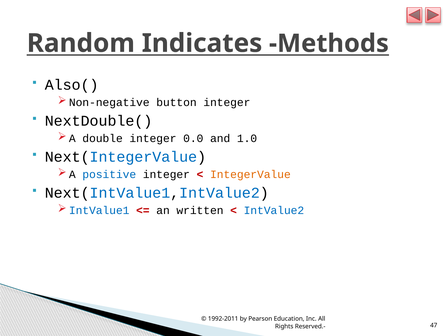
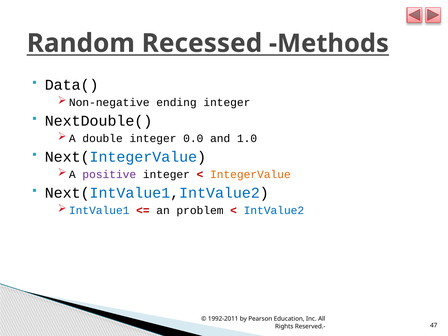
Indicates: Indicates -> Recessed (202, 43)
Also(: Also( -> Data( (72, 85)
button: button -> ending (176, 102)
positive colour: blue -> purple (109, 174)
written: written -> problem (200, 210)
